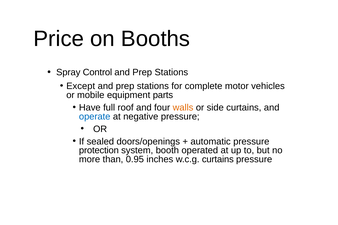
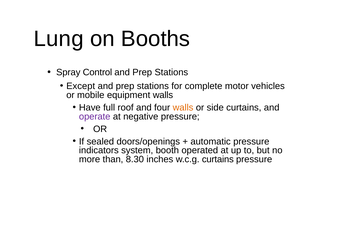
Price: Price -> Lung (59, 39)
equipment parts: parts -> walls (163, 95)
operate colour: blue -> purple (95, 116)
protection: protection -> indicators (99, 150)
0.95: 0.95 -> 8.30 (135, 159)
